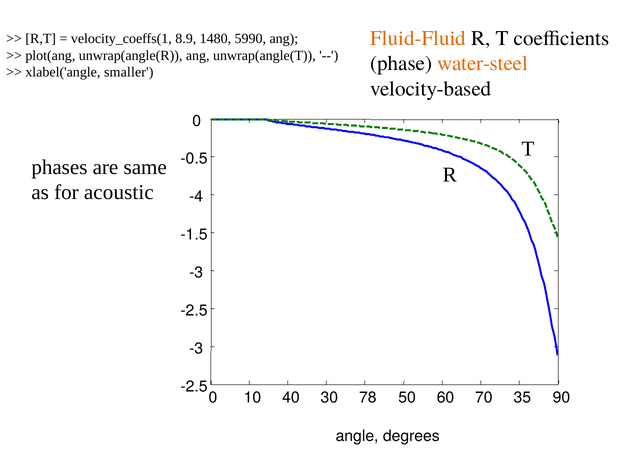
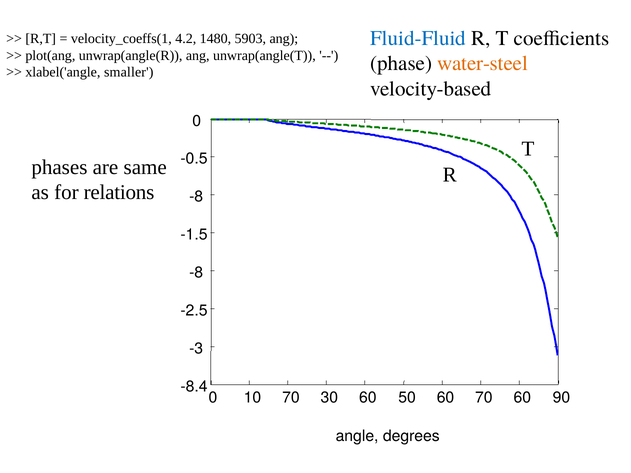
Fluid-Fluid colour: orange -> blue (418, 38)
8.9: 8.9 -> 4.2 (186, 39)
5990: 5990 -> 5903 (250, 39)
acoustic: acoustic -> relations (119, 192)
-4: -4 -> -8 (196, 196)
-3: -3 -> -8 (196, 273)
-2.5: -2.5 -> -8.4 (194, 387)
10 40: 40 -> 70 (291, 398)
30 78: 78 -> 60 (368, 398)
70 35: 35 -> 60 (522, 398)
